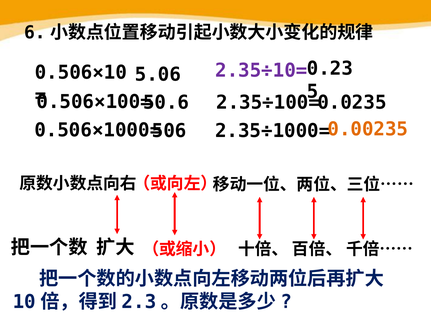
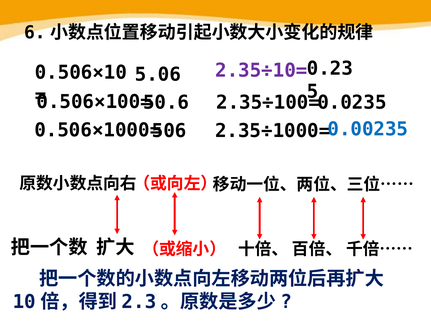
0.00235 colour: orange -> blue (368, 129)
